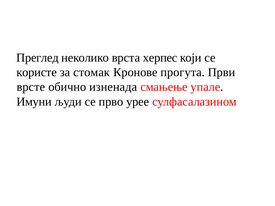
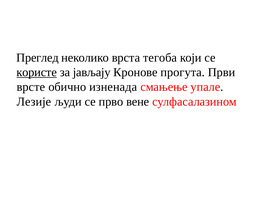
херпес: херпес -> тегоба (160, 58)
користе underline: none -> present (37, 72)
стомак: стомак -> јављају (92, 72)
Имуни: Имуни -> Лезије (34, 102)
урее: урее -> вене (138, 102)
